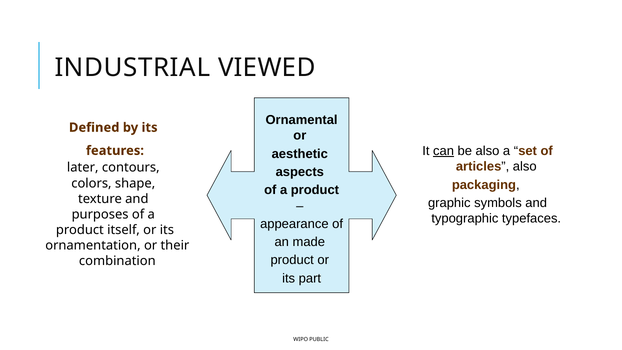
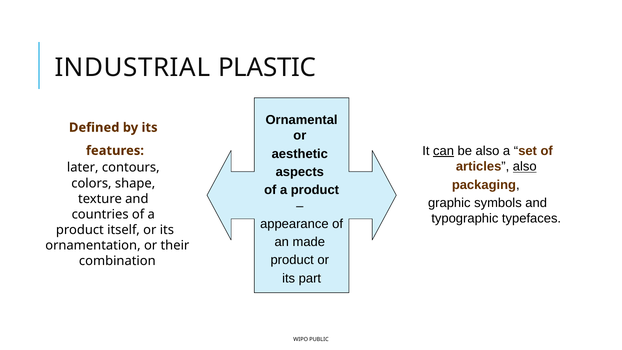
VIEWED: VIEWED -> PLASTIC (267, 68)
also underline: none -> present (525, 167)
purposes: purposes -> countries (100, 214)
